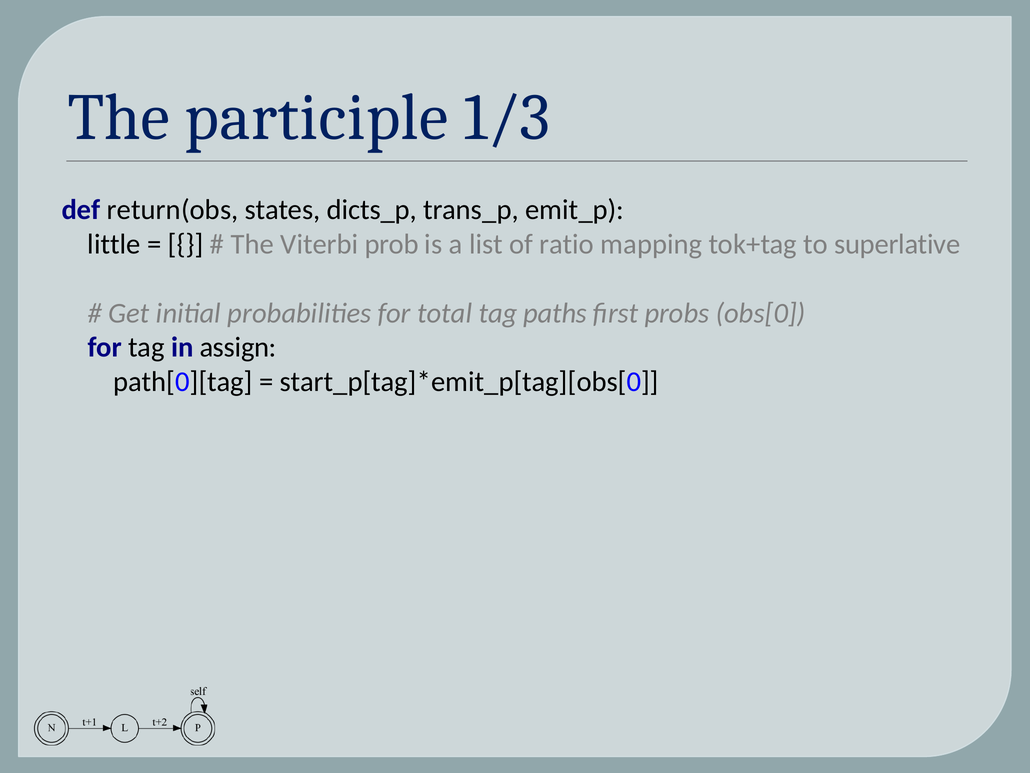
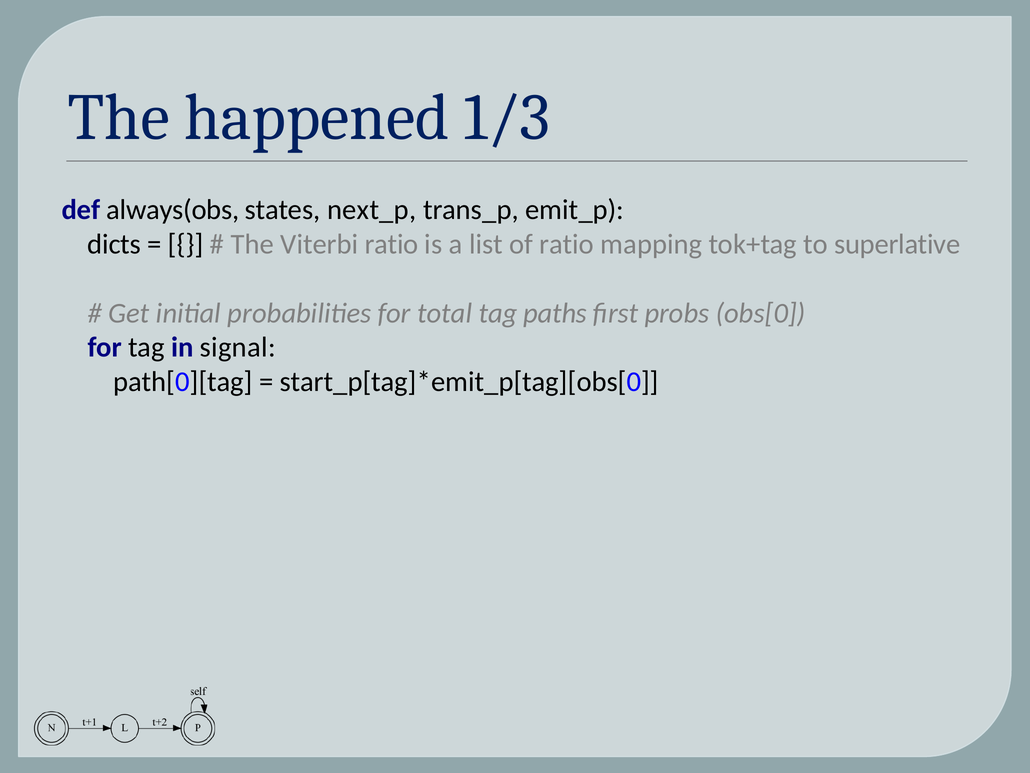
participle: participle -> happened (317, 117)
return(obs: return(obs -> always(obs (173, 210)
dicts_p: dicts_p -> next_p (372, 210)
little: little -> dicts (114, 244)
Viterbi prob: prob -> ratio (392, 244)
assign: assign -> signal (238, 347)
